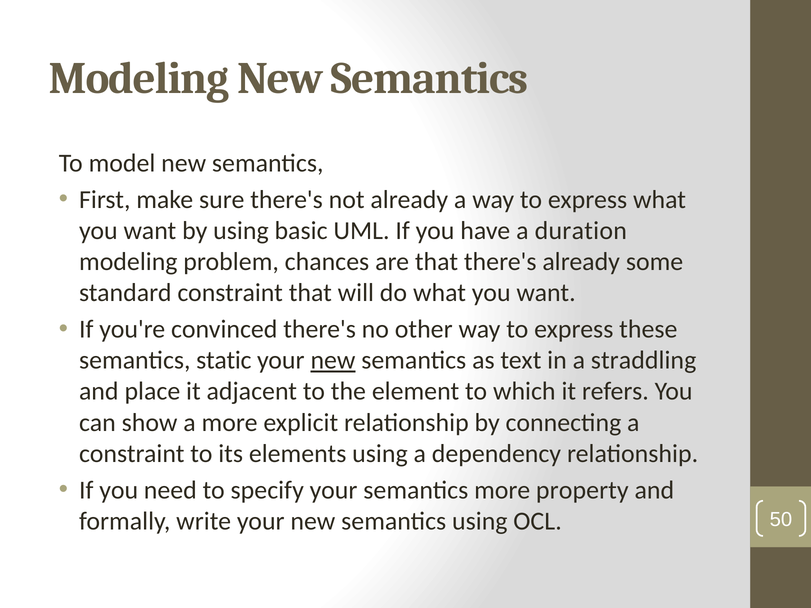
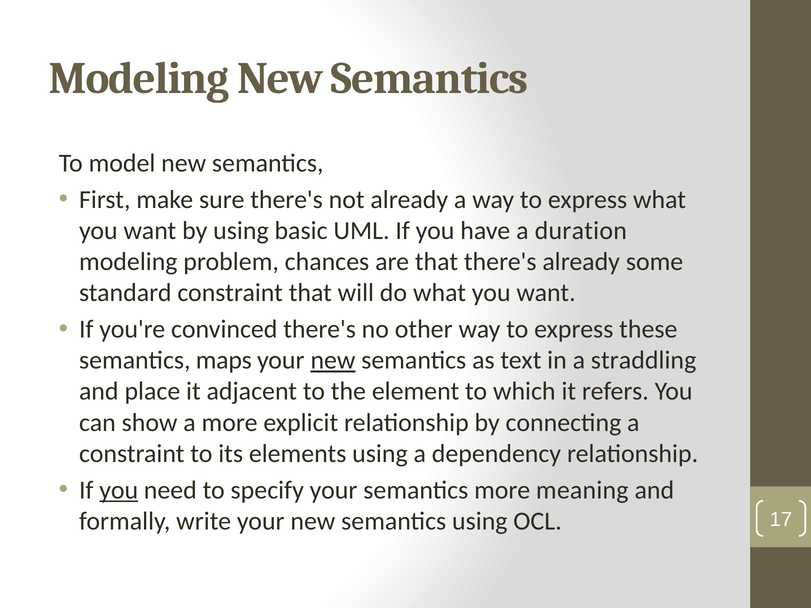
static: static -> maps (224, 361)
you underline: none -> present (119, 490)
property: property -> meaning (582, 490)
50: 50 -> 17 (781, 520)
